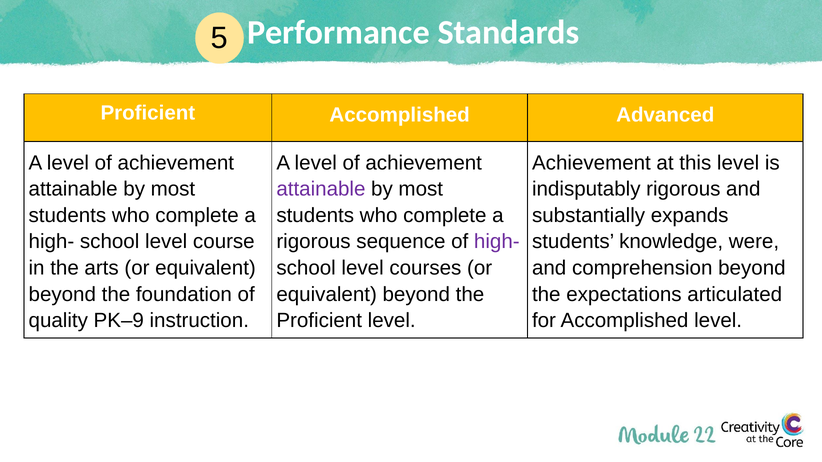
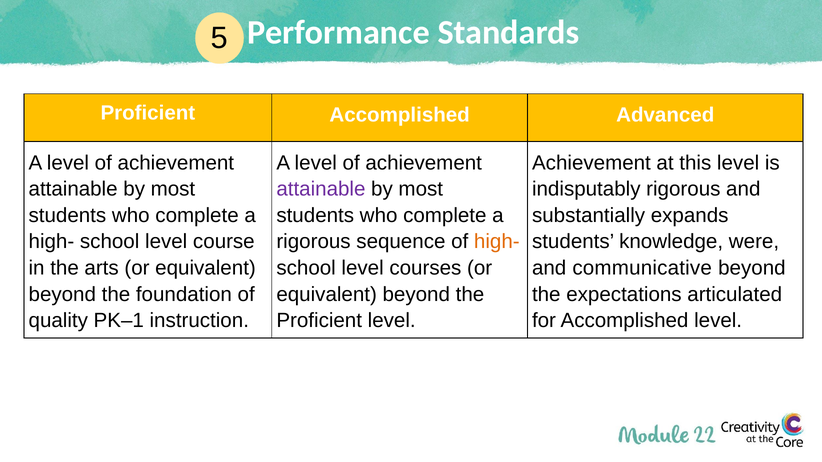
high- colour: purple -> orange (497, 242)
comprehension: comprehension -> communicative (642, 268)
PK–9: PK–9 -> PK–1 (119, 321)
